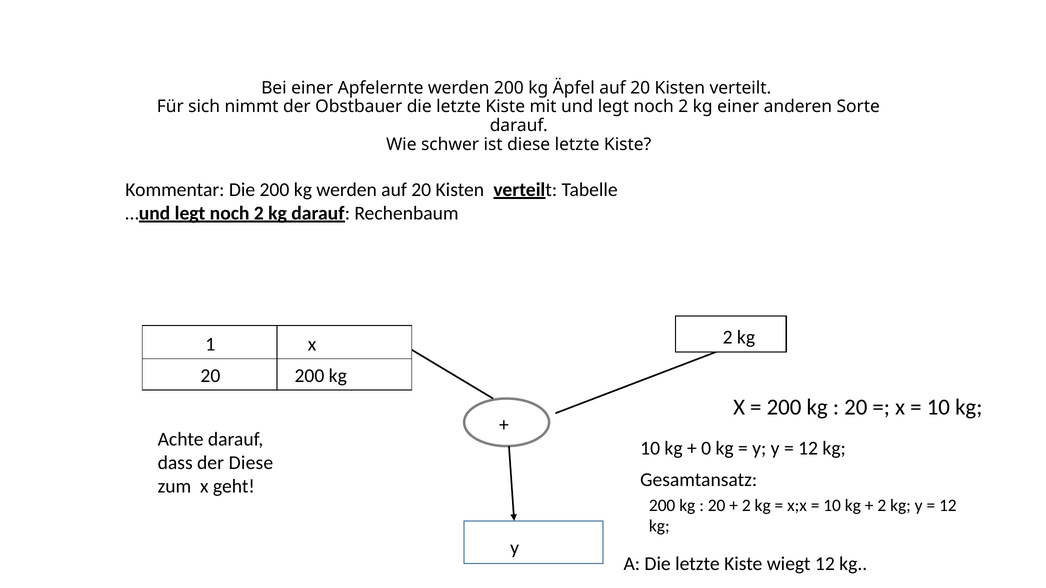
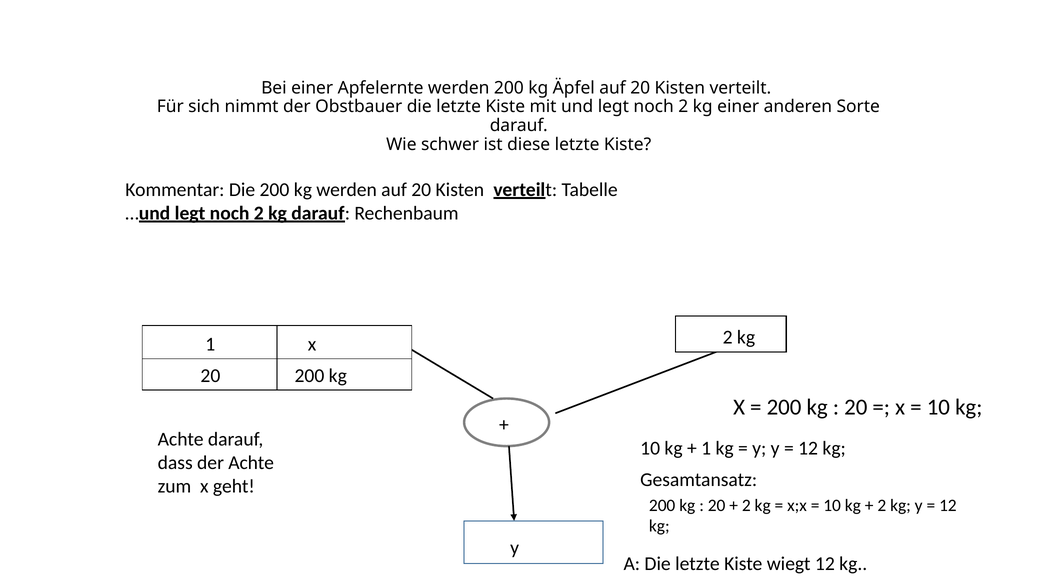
0: 0 -> 1 (706, 448)
der Diese: Diese -> Achte (251, 463)
